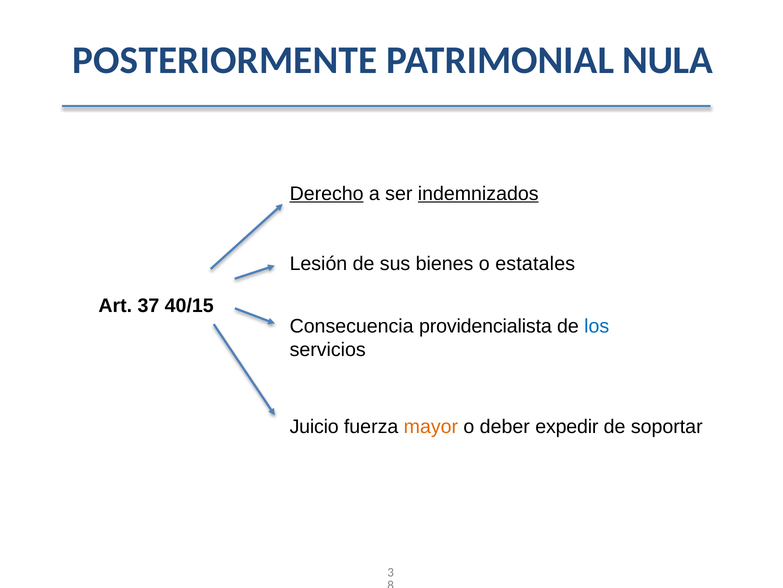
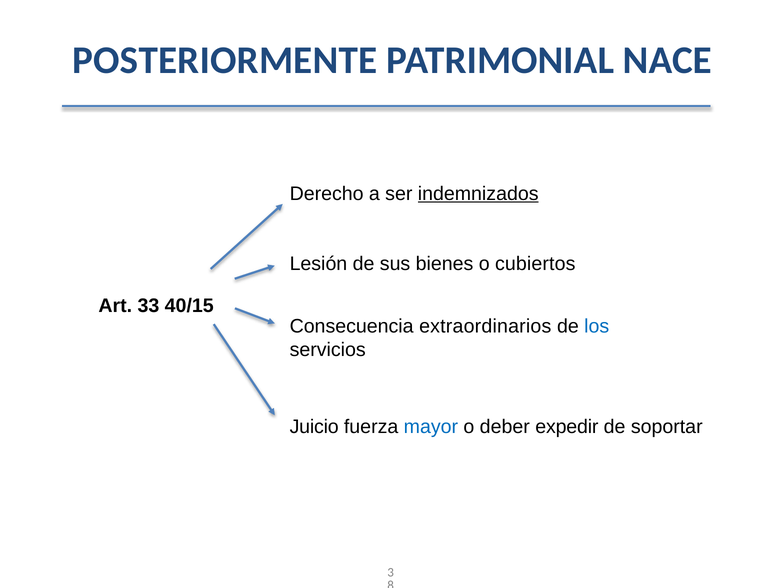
NULA: NULA -> NACE (667, 60)
Derecho underline: present -> none (327, 193)
estatales: estatales -> cubiertos (535, 264)
37: 37 -> 33 (148, 305)
providencialista: providencialista -> extraordinarios (485, 326)
mayor colour: orange -> blue (431, 426)
